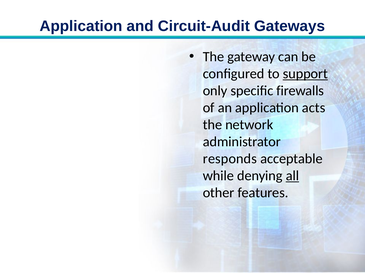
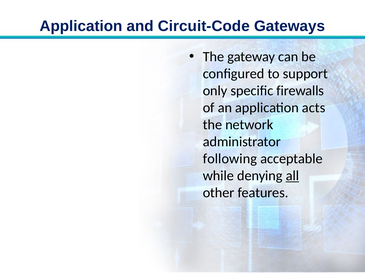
Circuit-Audit: Circuit-Audit -> Circuit-Code (204, 26)
support underline: present -> none (305, 74)
responds: responds -> following (230, 159)
